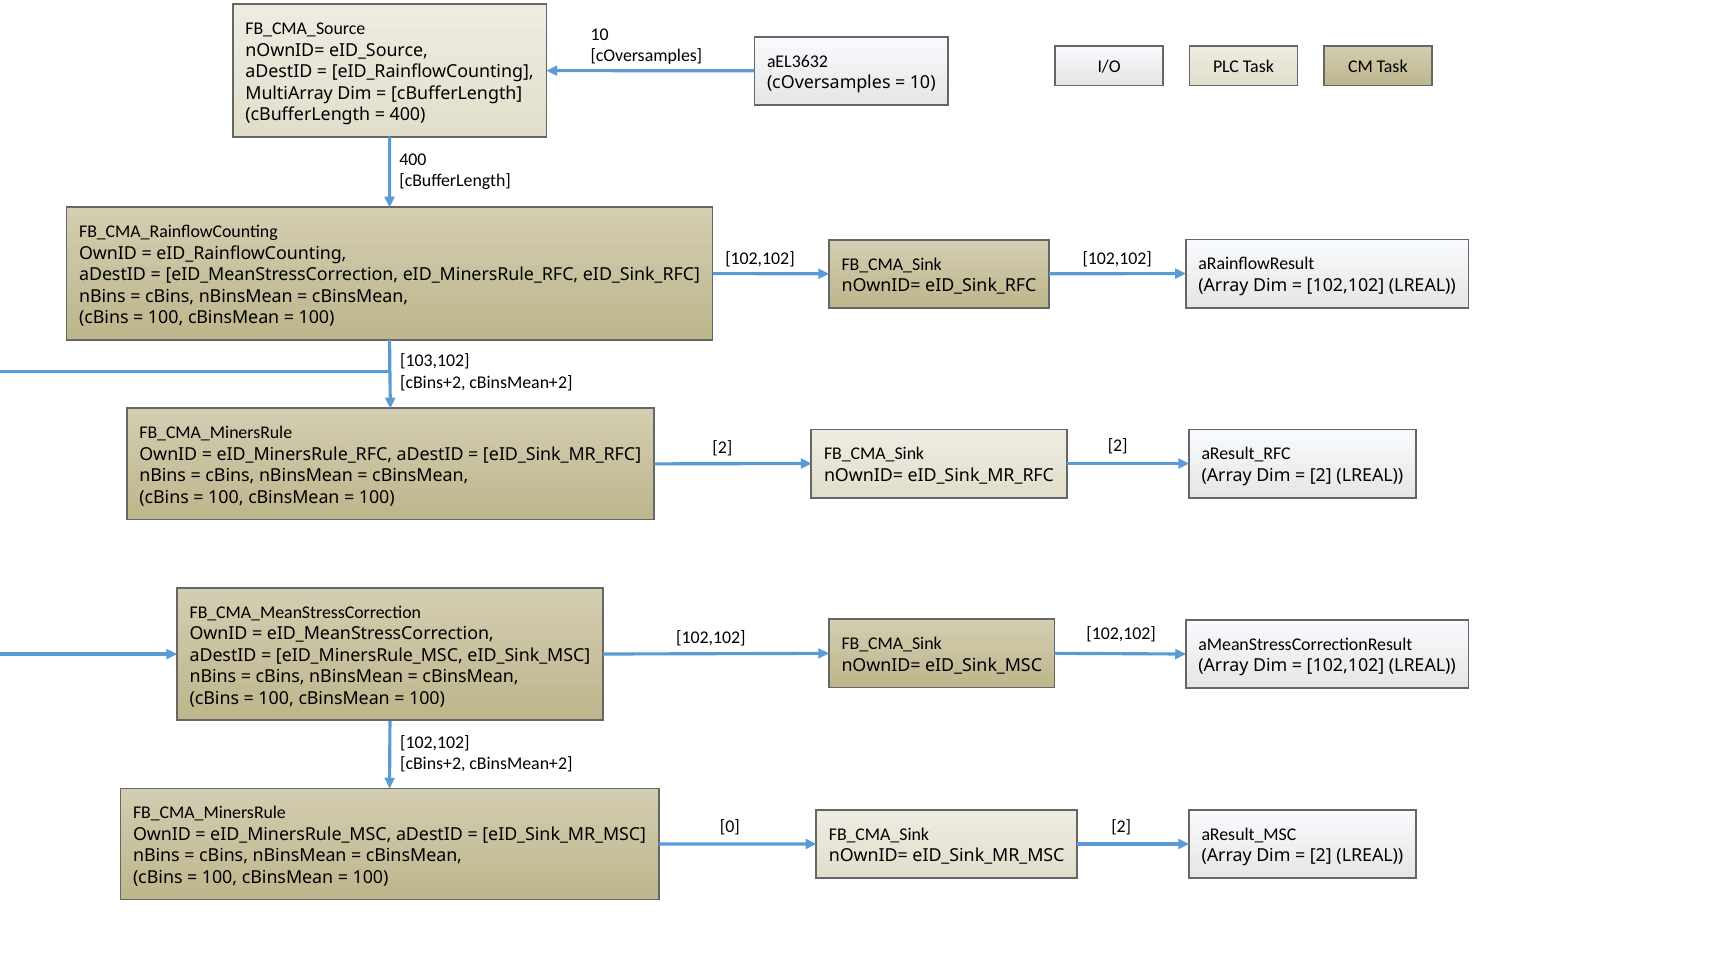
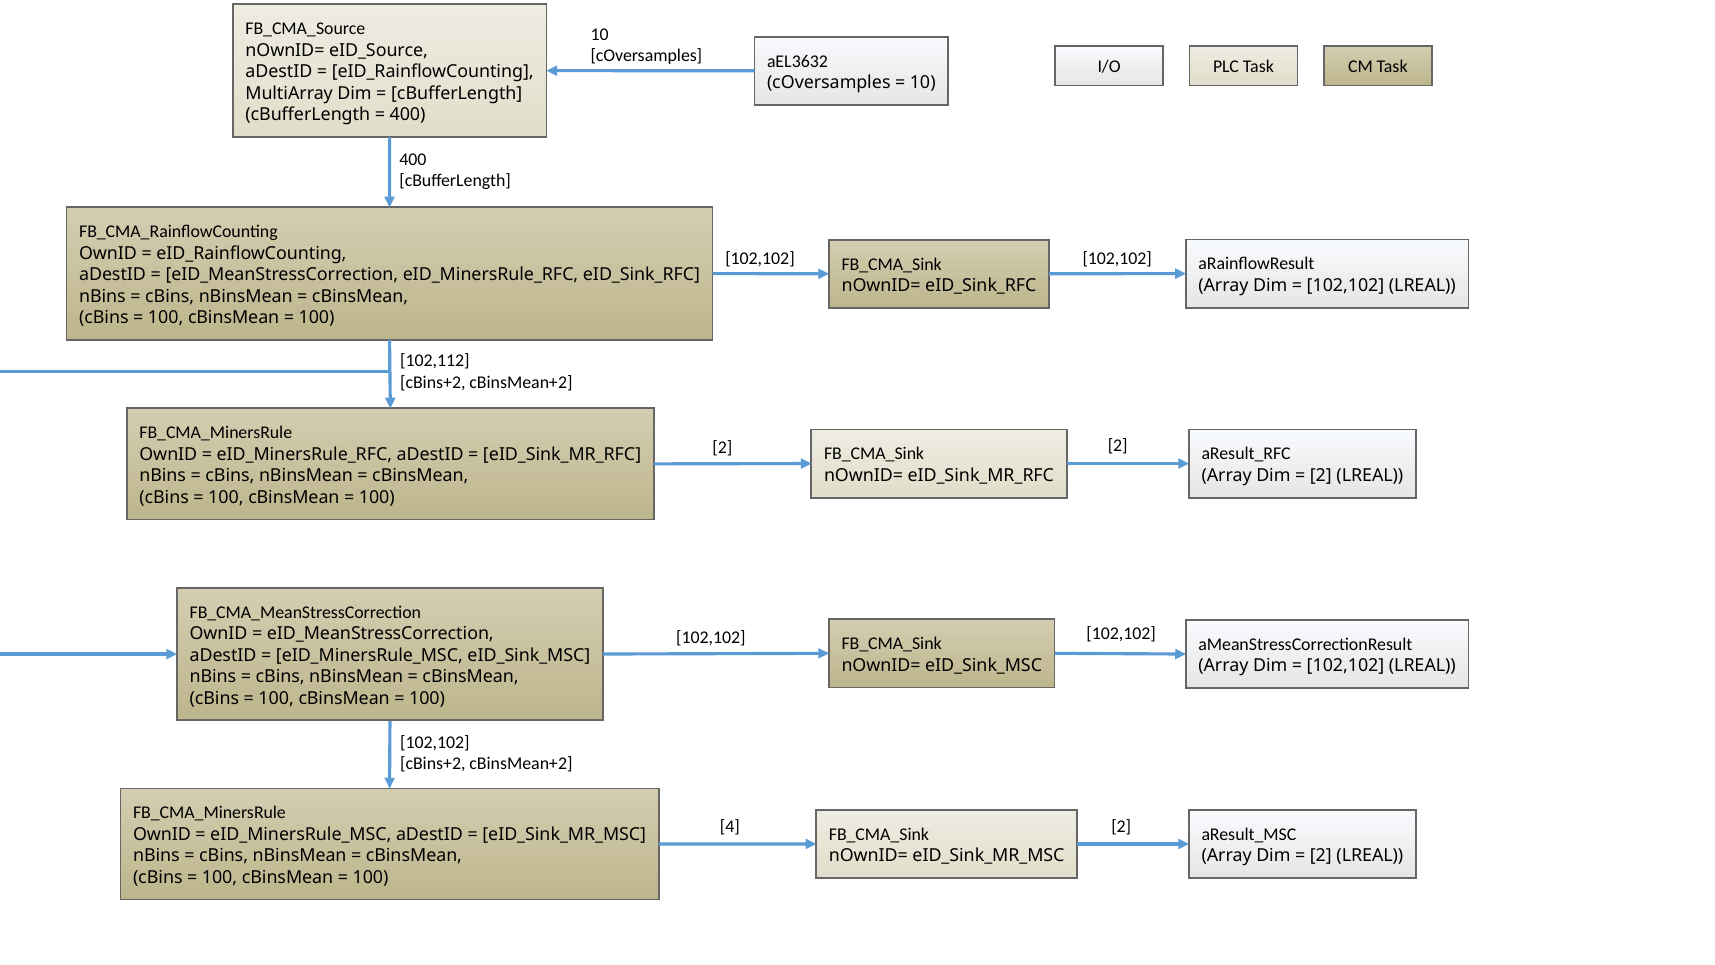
103,102: 103,102 -> 102,112 (435, 361)
0: 0 -> 4 (730, 826)
